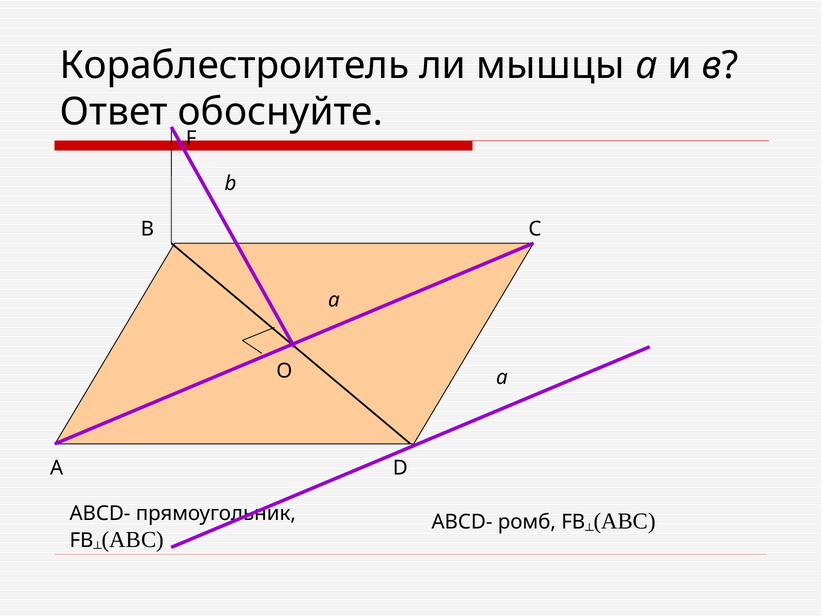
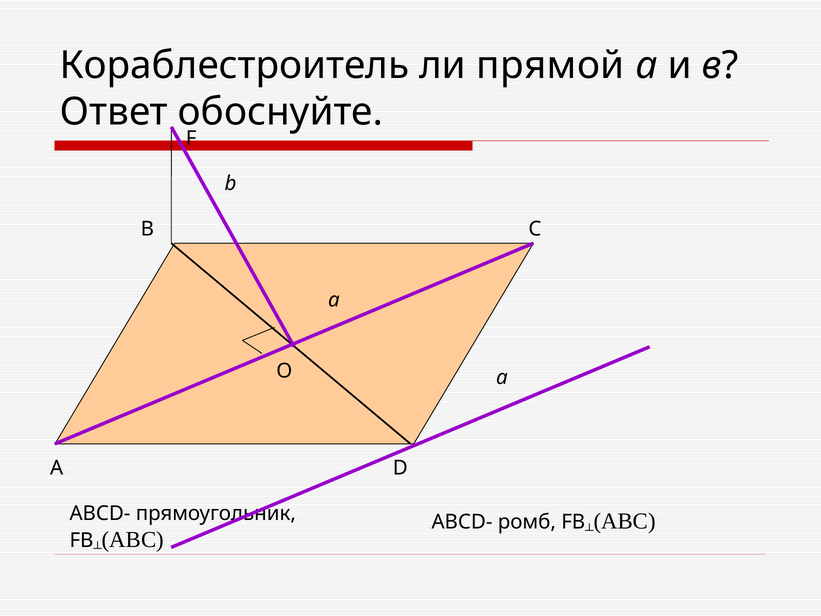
мышцы: мышцы -> прямой (550, 65)
